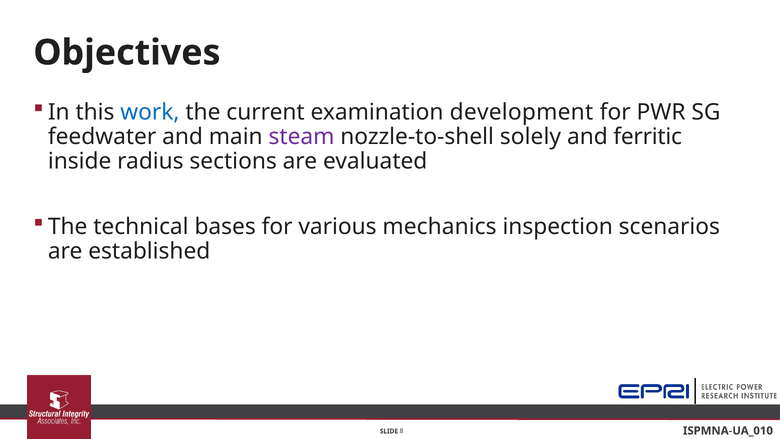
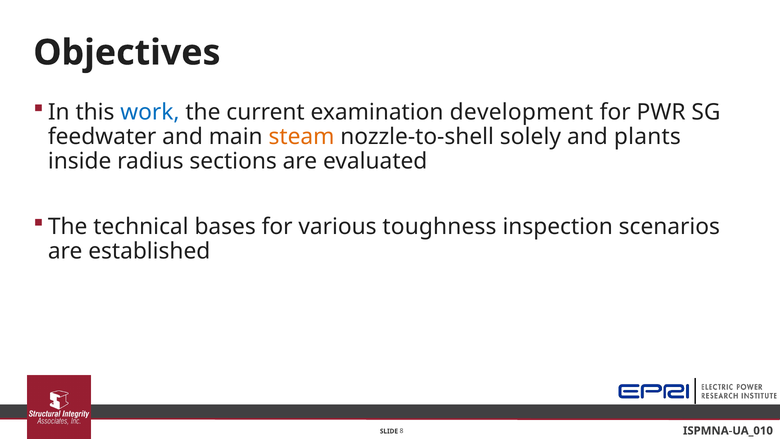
steam colour: purple -> orange (302, 137)
ferritic: ferritic -> plants (647, 137)
mechanics: mechanics -> toughness (439, 227)
